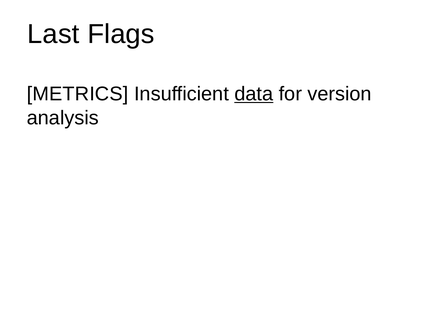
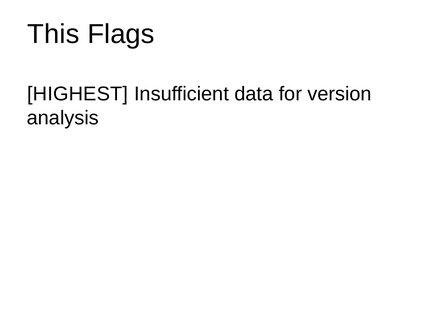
Last: Last -> This (53, 34)
METRICS: METRICS -> HIGHEST (78, 94)
data underline: present -> none (254, 94)
